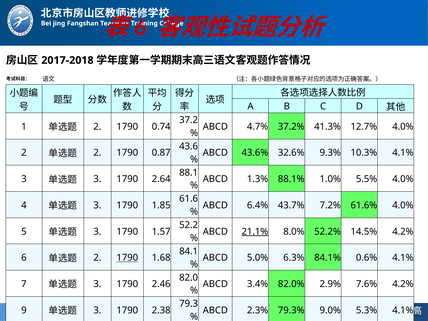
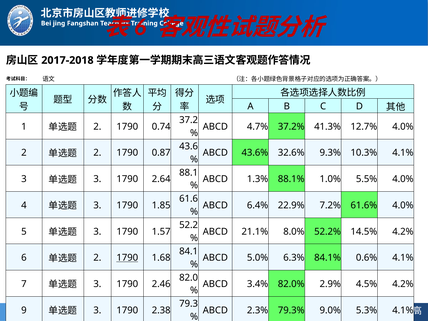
43.7%: 43.7% -> 22.9% (291, 205)
21.1% underline: present -> none (255, 232)
7.6%: 7.6% -> 4.5% (367, 284)
